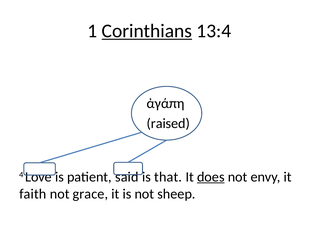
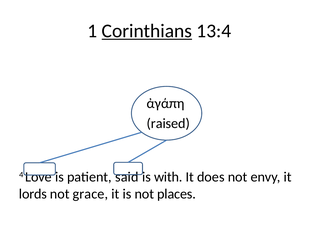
that: that -> with (168, 177)
does underline: present -> none (211, 177)
faith: faith -> lords (33, 194)
sheep: sheep -> places (177, 194)
